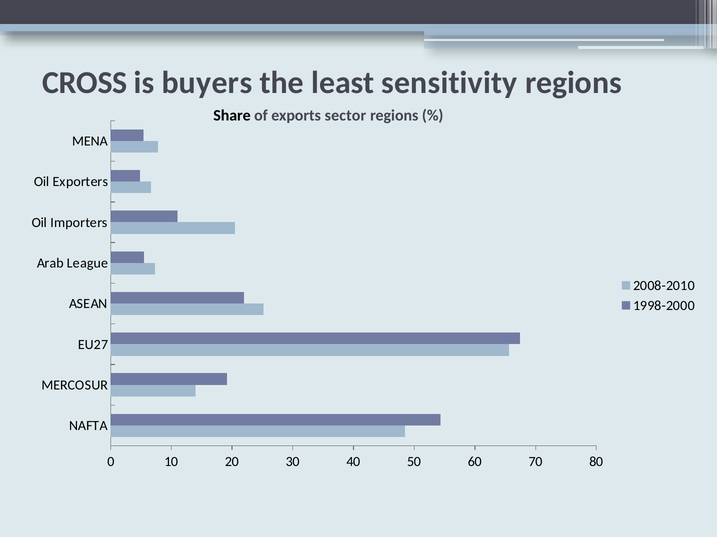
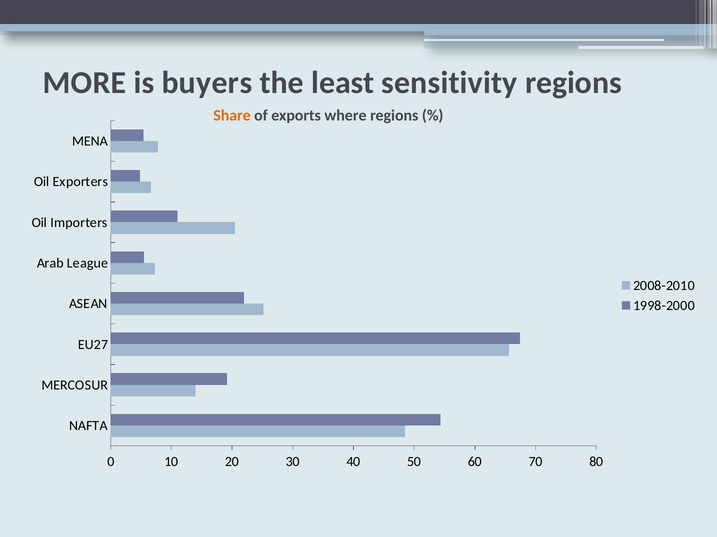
CROSS: CROSS -> MORE (85, 83)
Share colour: black -> orange (232, 116)
sector: sector -> where (345, 116)
